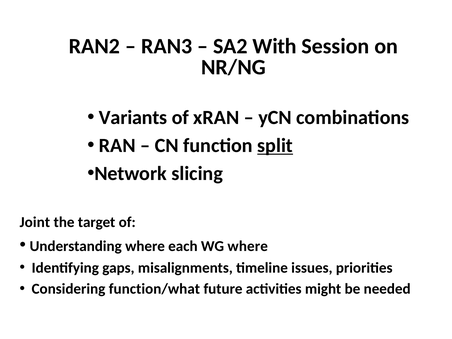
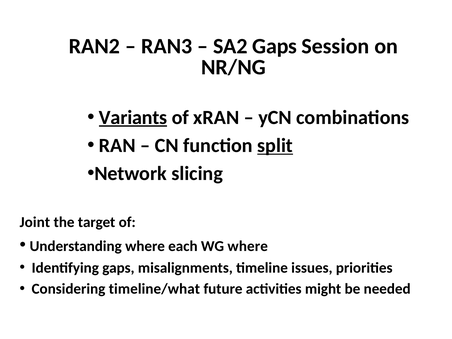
SA2 With: With -> Gaps (275, 46)
Variants underline: none -> present (133, 117)
function/what: function/what -> timeline/what (154, 289)
